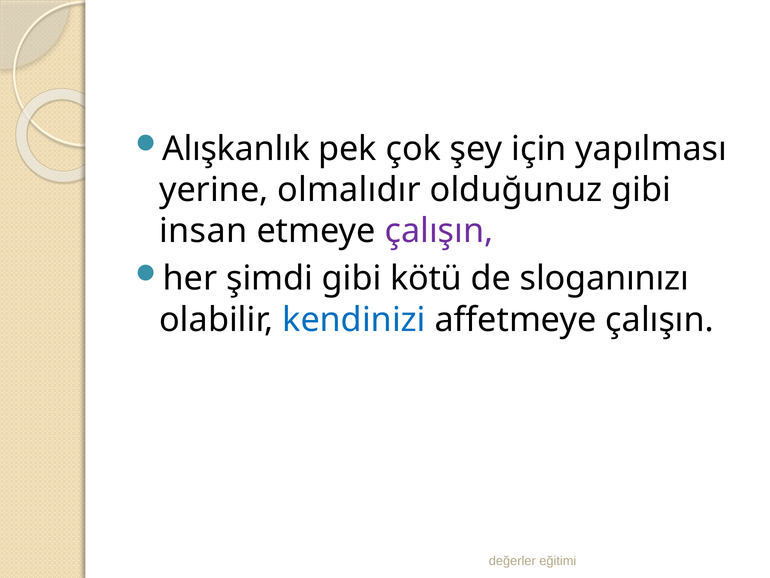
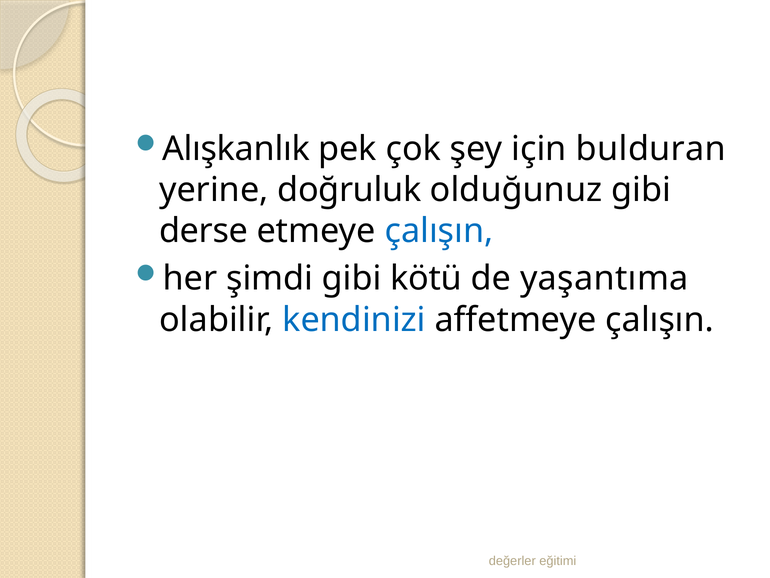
yapılması: yapılması -> bulduran (651, 149)
olmalıdır: olmalıdır -> doğruluk (349, 190)
insan: insan -> derse (204, 231)
çalışın colour: purple -> blue (439, 231)
sloganınızı: sloganınızı -> yaşantıma (604, 278)
